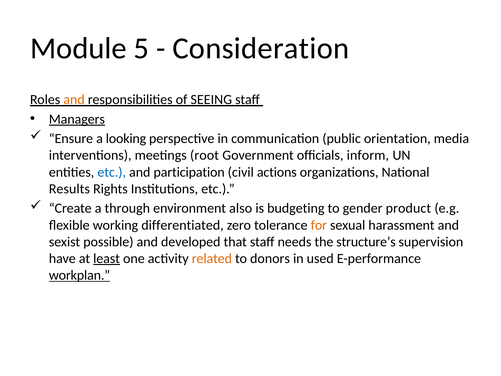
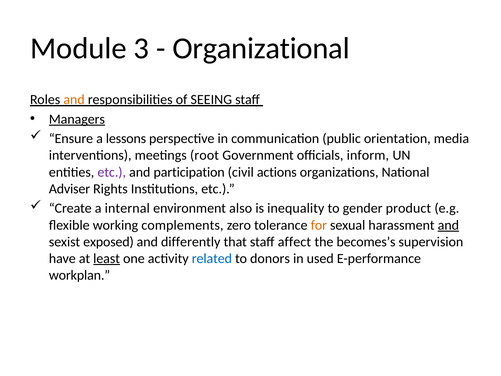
5: 5 -> 3 (141, 48)
Consideration: Consideration -> Organizational (261, 48)
looking: looking -> lessons (126, 139)
etc colour: blue -> purple (112, 172)
Results: Results -> Adviser (69, 189)
through: through -> internal (127, 208)
budgeting: budgeting -> inequality (296, 208)
differentiated: differentiated -> complements (182, 225)
and underline: none -> present (448, 225)
possible: possible -> exposed (108, 242)
developed: developed -> differently (191, 242)
needs: needs -> affect (294, 242)
structure’s: structure’s -> becomes’s (366, 242)
related colour: orange -> blue (212, 258)
workplan underline: present -> none (79, 275)
